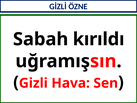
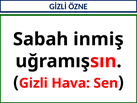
kırıldı: kırıldı -> inmiş (98, 39)
